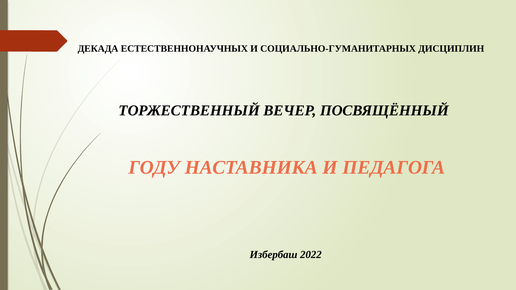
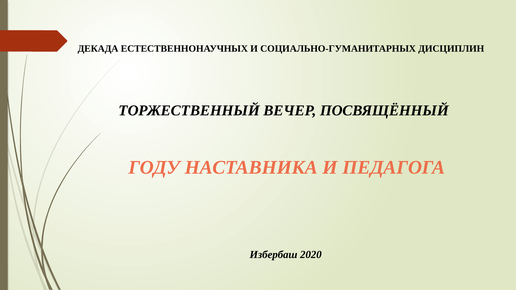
2022: 2022 -> 2020 (311, 255)
